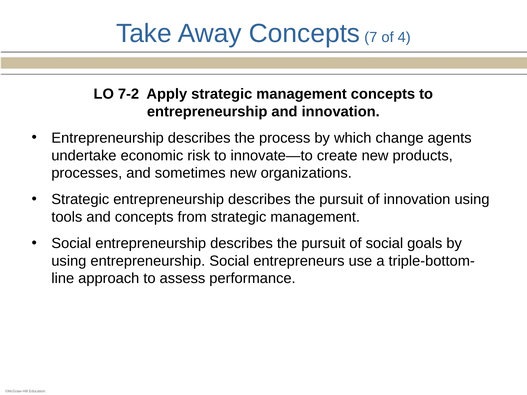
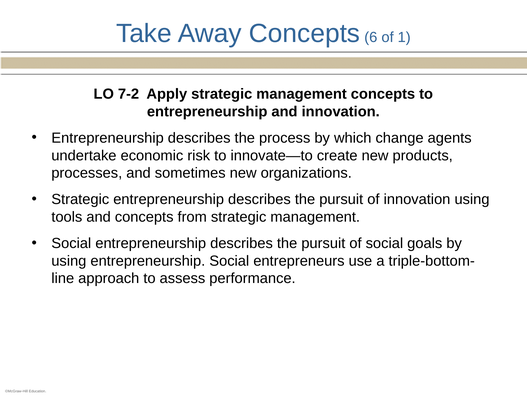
7: 7 -> 6 (371, 37)
4: 4 -> 1 (404, 37)
